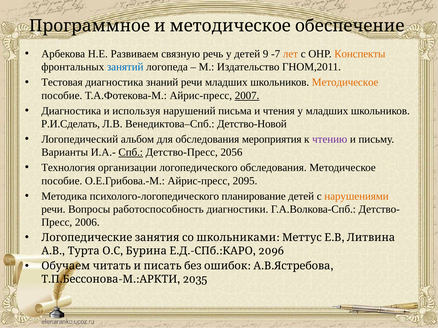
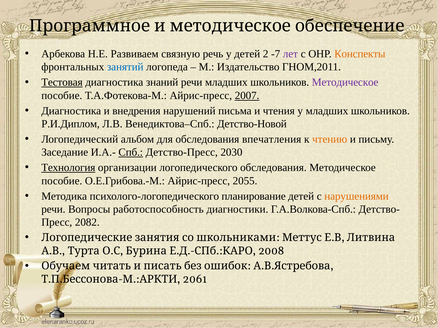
9: 9 -> 2 (266, 54)
лет colour: orange -> purple (290, 54)
Тестовая underline: none -> present (62, 82)
Методическое colour: orange -> purple (345, 82)
используя: используя -> внедрения (136, 111)
Р.И.Сделать: Р.И.Сделать -> Р.И.Диплом (71, 124)
мероприятия: мероприятия -> впечатления (272, 139)
чтению colour: purple -> orange (330, 139)
Варианты: Варианты -> Заседание (65, 153)
2056: 2056 -> 2030 (231, 153)
Технология underline: none -> present (68, 168)
2095: 2095 -> 2055 (245, 181)
2006: 2006 -> 2082 (87, 223)
2096: 2096 -> 2008 (271, 251)
2035: 2035 -> 2061 (195, 280)
